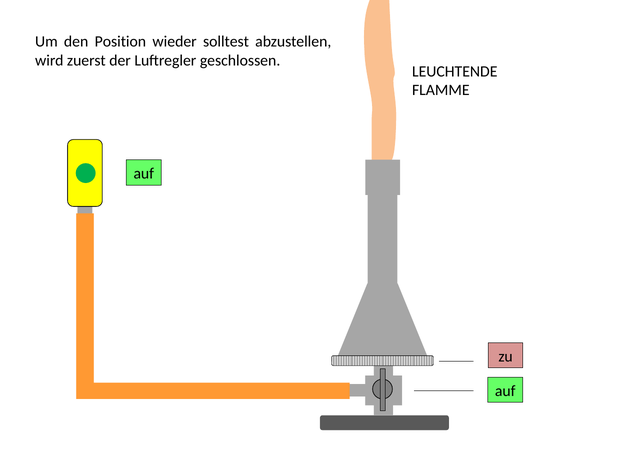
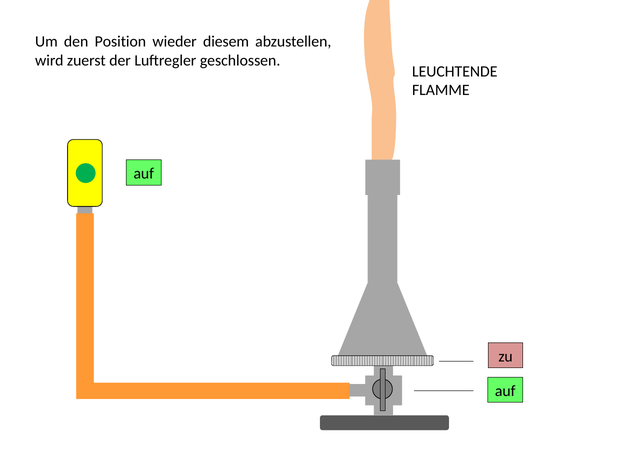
solltest: solltest -> diesem (226, 42)
